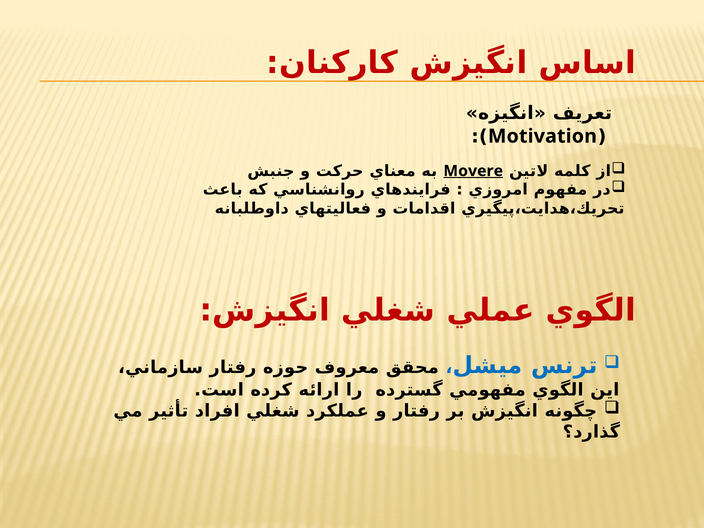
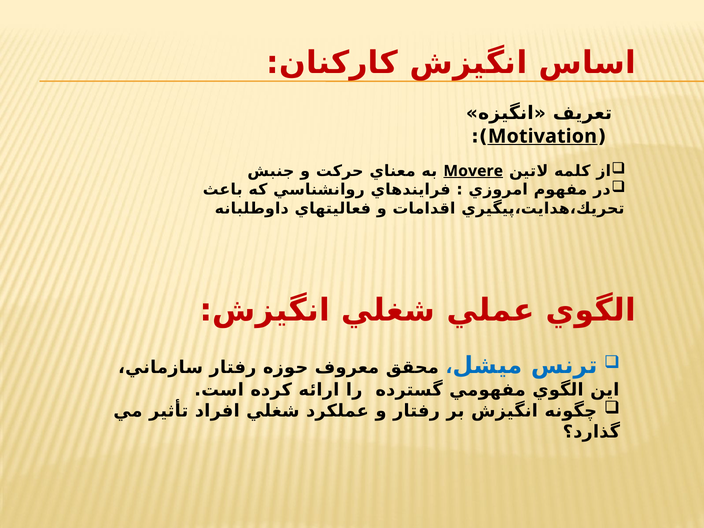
Motivation underline: none -> present (542, 136)
